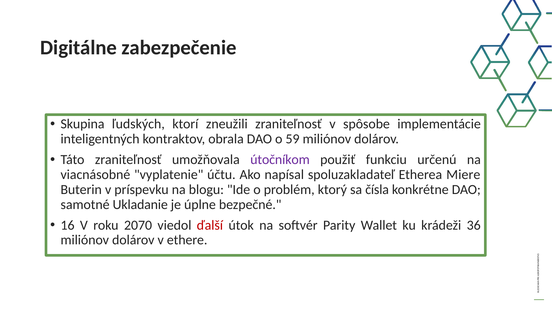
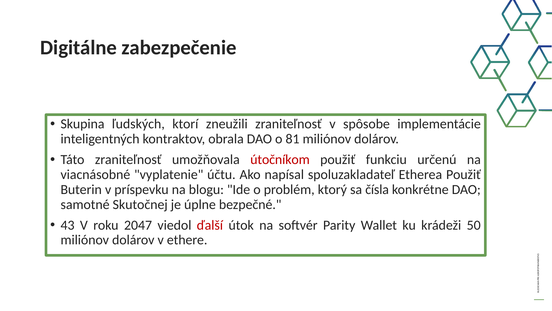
59: 59 -> 81 (293, 139)
útočníkom colour: purple -> red (280, 159)
Etherea Miere: Miere -> Použiť (463, 174)
Ukladanie: Ukladanie -> Skutočnej (140, 204)
16: 16 -> 43 (68, 225)
2070: 2070 -> 2047 (138, 225)
36: 36 -> 50 (474, 225)
